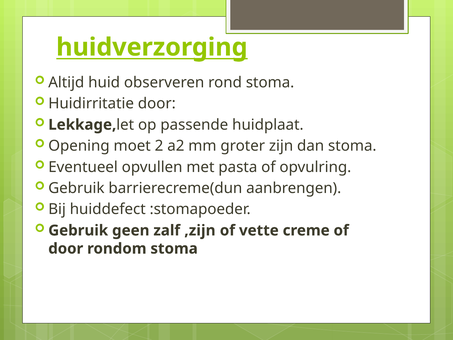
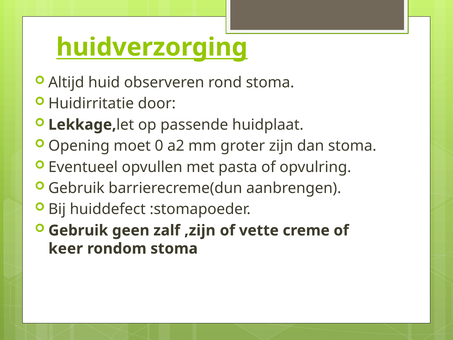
2: 2 -> 0 (159, 146)
door: door -> keer (66, 248)
